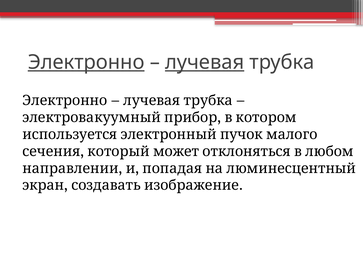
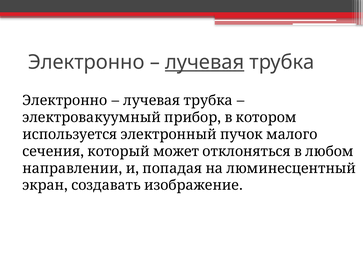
Электронно underline: present -> none (86, 62)
